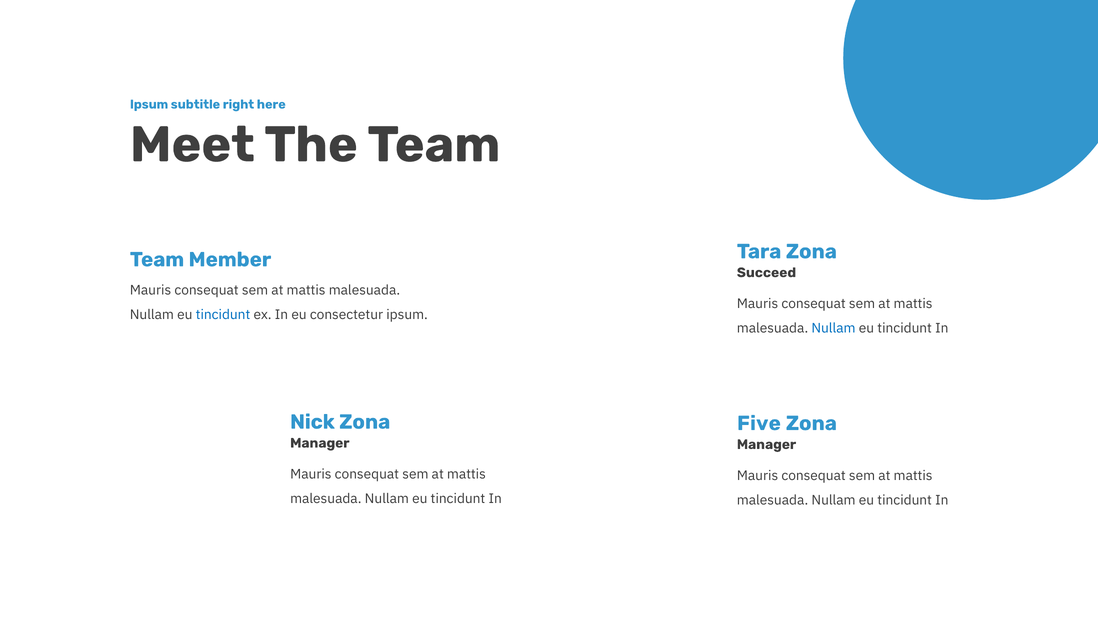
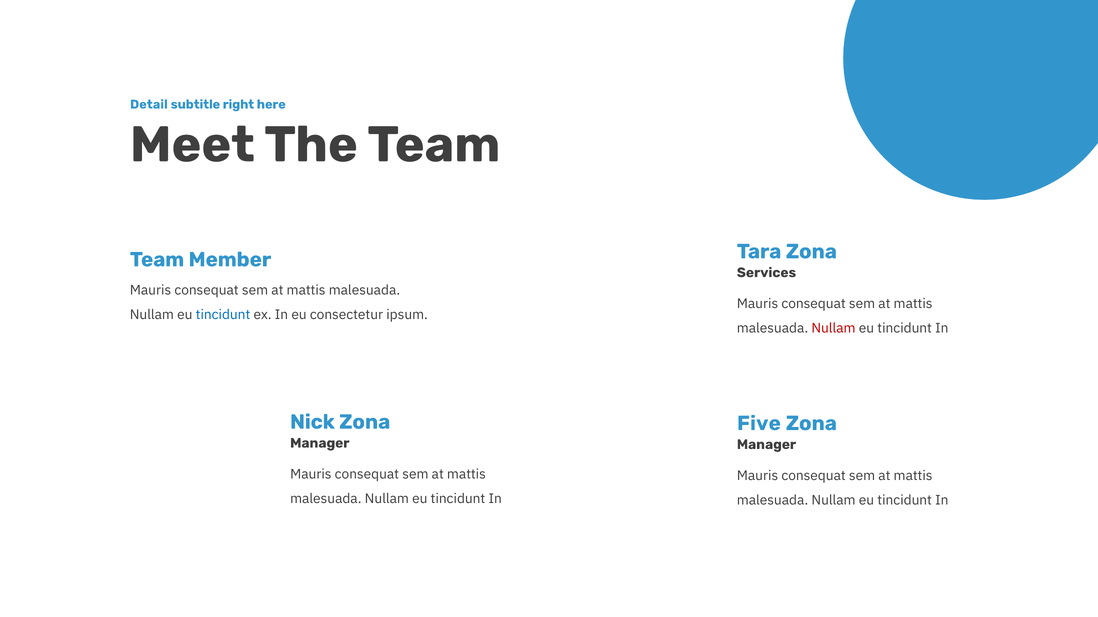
Ipsum: Ipsum -> Detail (149, 104)
Succeed: Succeed -> Services (766, 273)
Nullam colour: blue -> red (833, 329)
